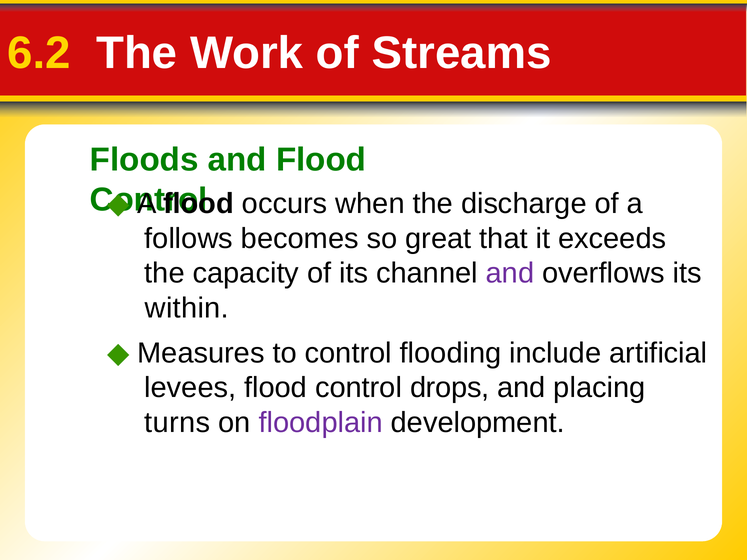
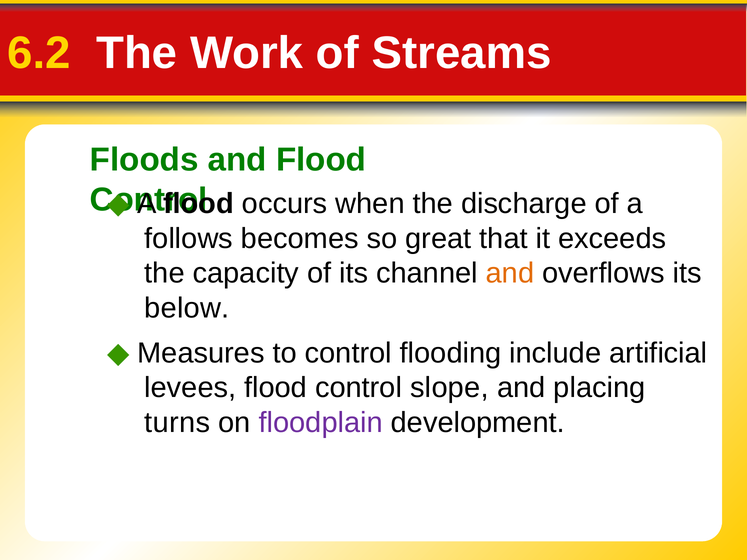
and colour: purple -> orange (510, 273)
within: within -> below (187, 308)
drops: drops -> slope (449, 388)
